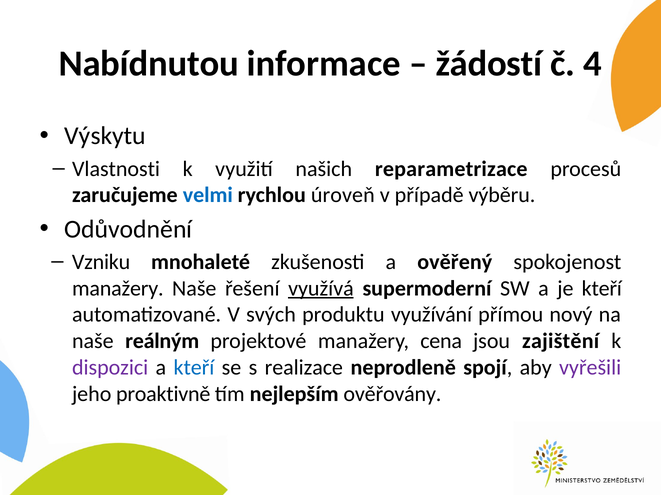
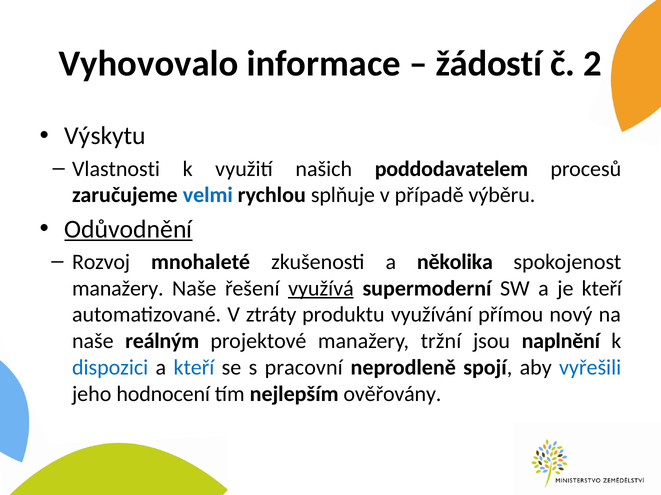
Nabídnutou: Nabídnutou -> Vyhovovalo (149, 64)
4: 4 -> 2 (593, 64)
reparametrizace: reparametrizace -> poddodavatelem (451, 169)
úroveň: úroveň -> splňuje (343, 195)
Odůvodnění underline: none -> present (128, 230)
Vzniku: Vzniku -> Rozvoj (101, 262)
ověřený: ověřený -> několika (455, 262)
svých: svých -> ztráty (271, 315)
cena: cena -> tržní (441, 342)
zajištění: zajištění -> naplnění (561, 342)
dispozici colour: purple -> blue (110, 368)
realizace: realizace -> pracovní (304, 368)
vyřešili colour: purple -> blue (590, 368)
proaktivně: proaktivně -> hodnocení (163, 395)
